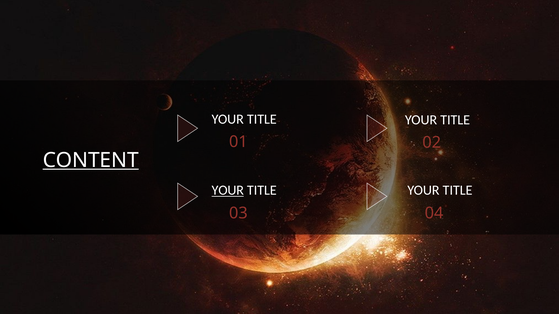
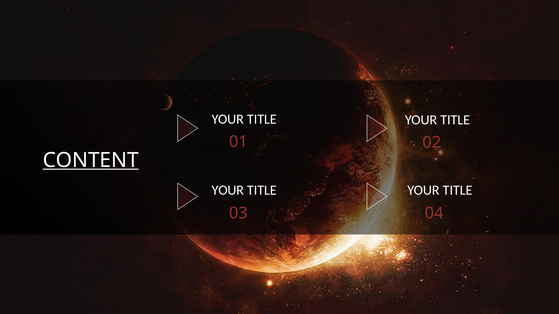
YOUR underline: present -> none (228, 191)
